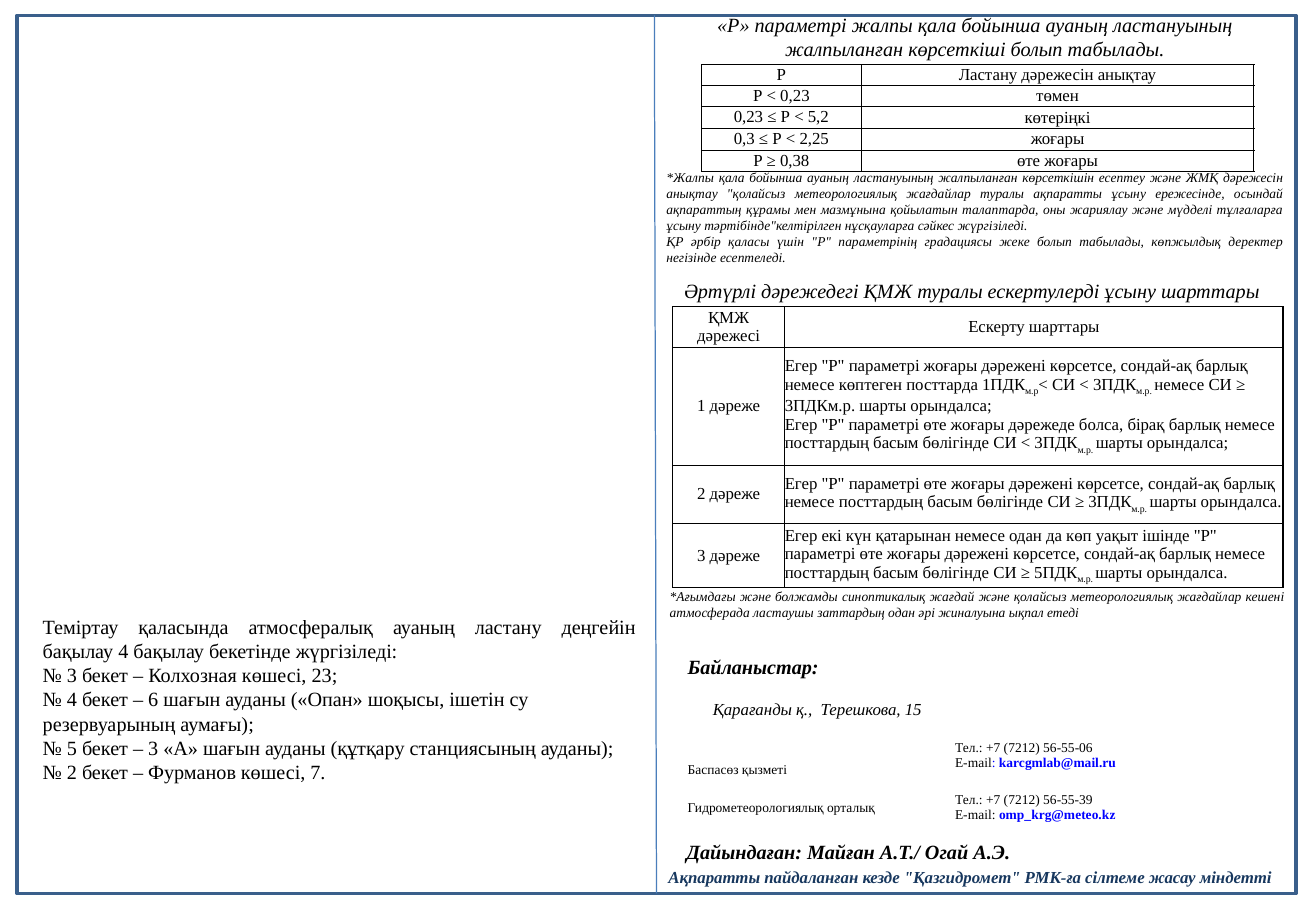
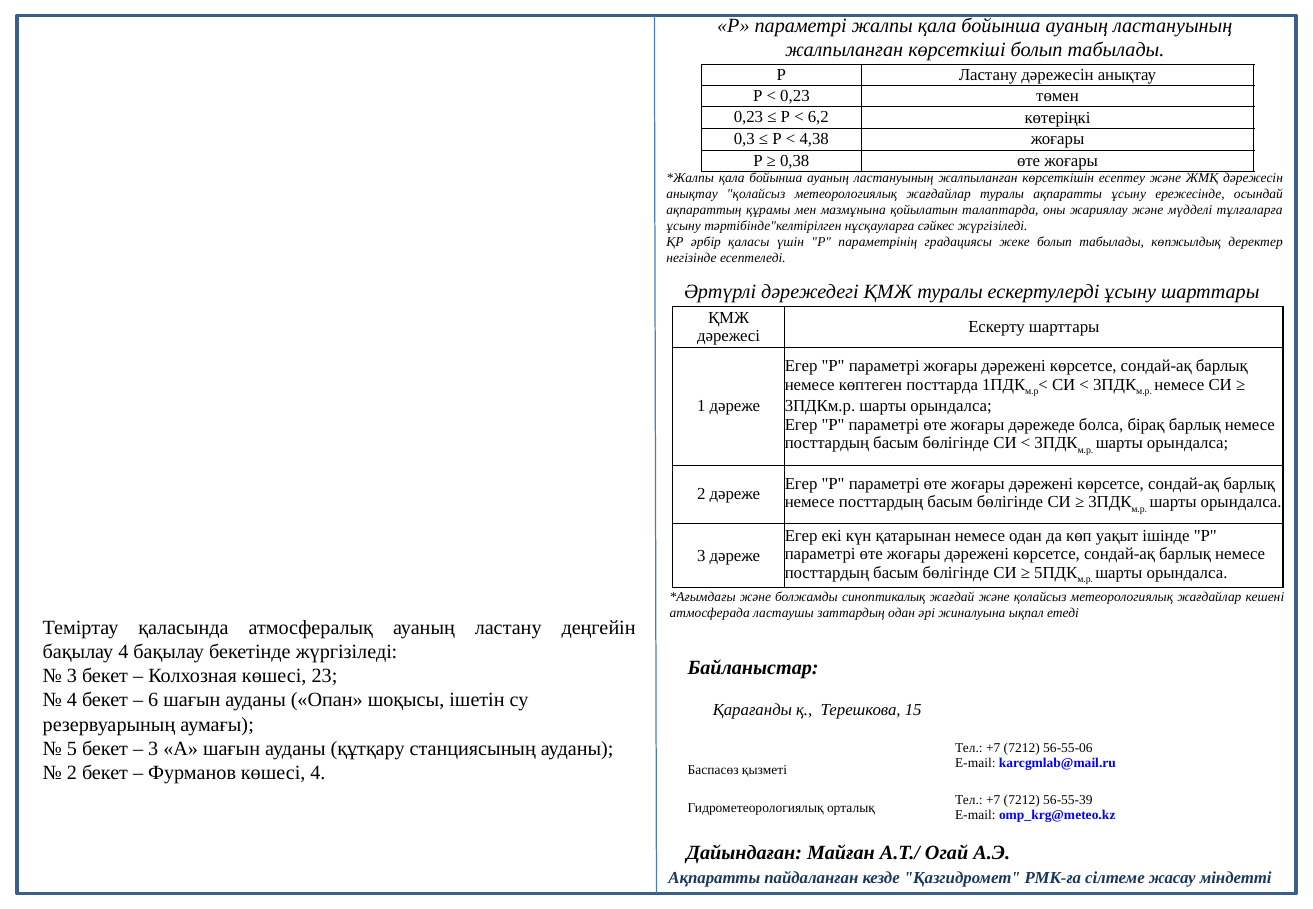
5,2: 5,2 -> 6,2 (818, 117)
2,25: 2,25 -> 4,38 (814, 139)
көшесі 7: 7 -> 4 (318, 773)
